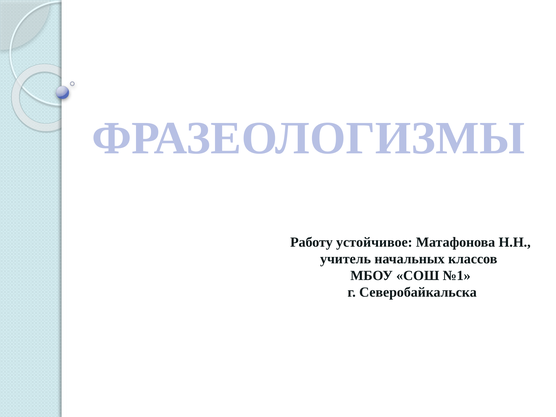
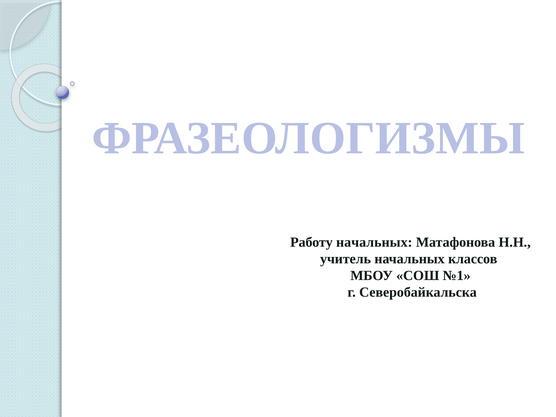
Работу устойчивое: устойчивое -> начальных (374, 242)
